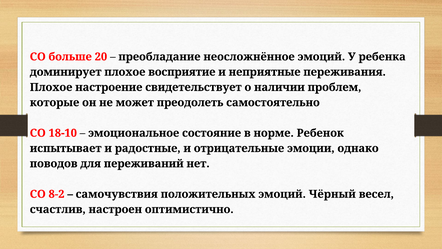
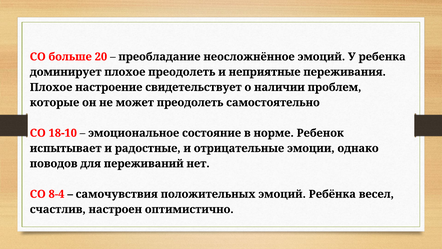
плохое восприятие: восприятие -> преодолеть (182, 72)
8-2: 8-2 -> 8-4 (56, 194)
Чёрный: Чёрный -> Ребёнка (332, 194)
